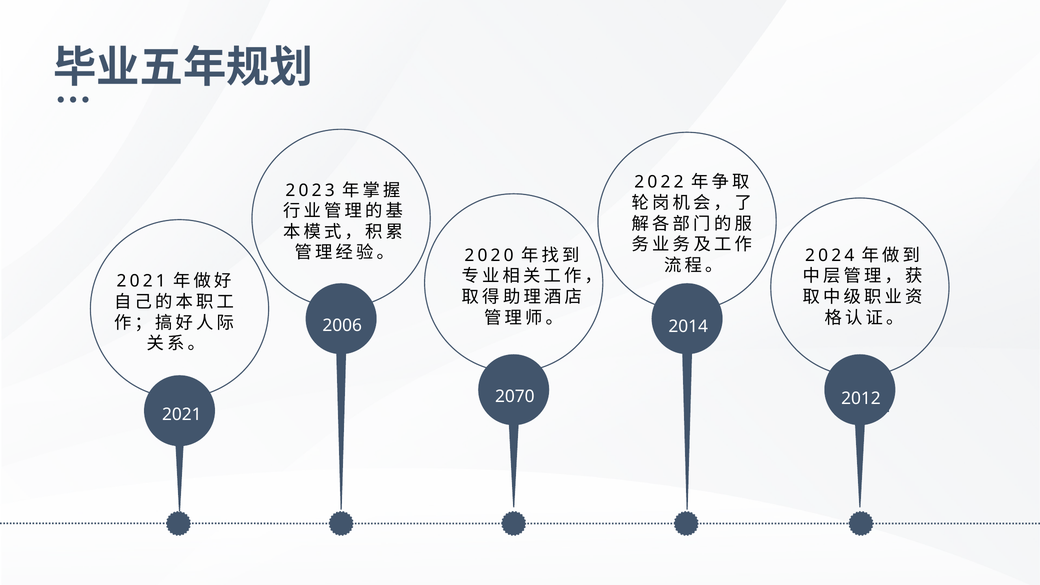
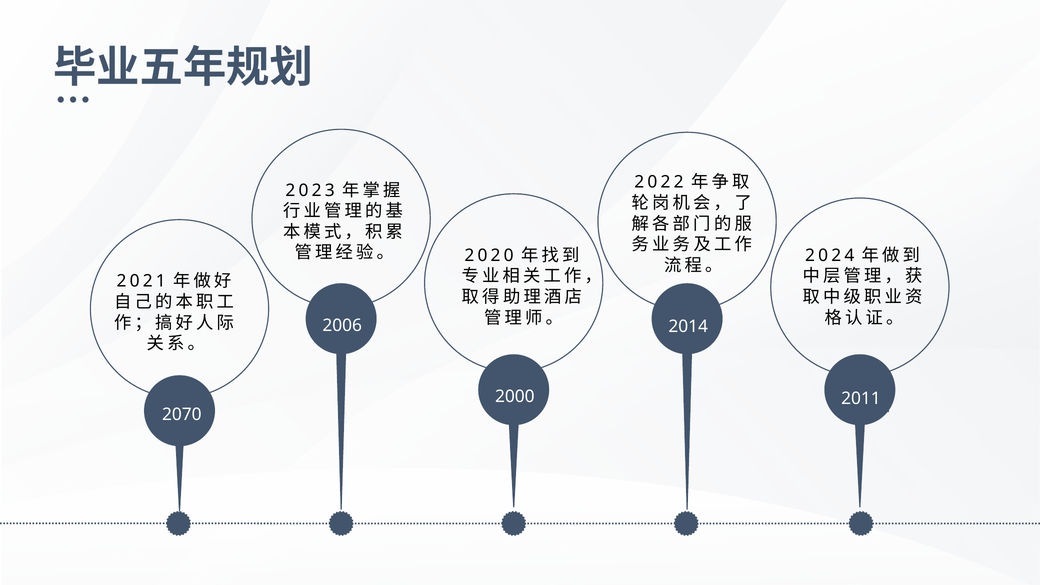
2070: 2070 -> 2000 (515, 396)
2012: 2012 -> 2011 (861, 399)
2021: 2021 -> 2070 (182, 415)
